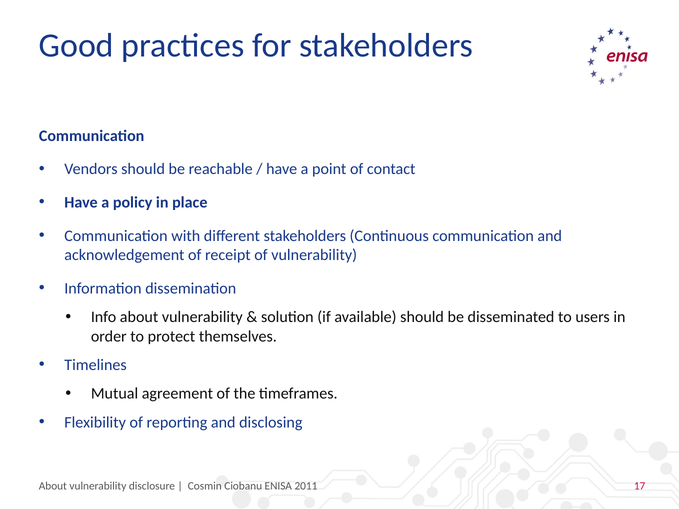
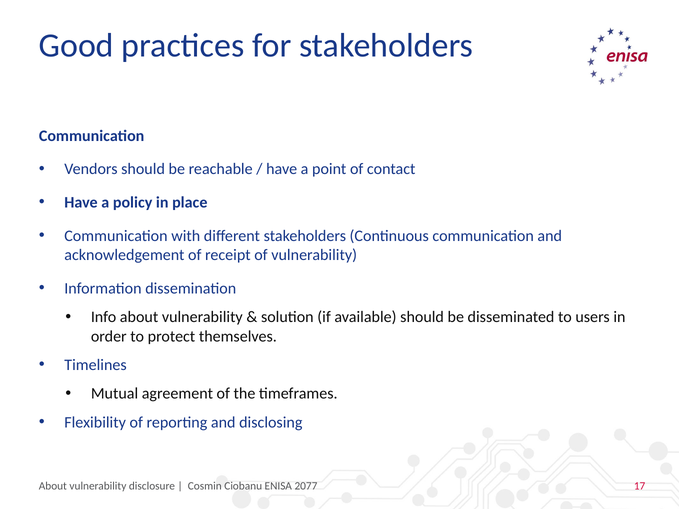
2011: 2011 -> 2077 (306, 486)
